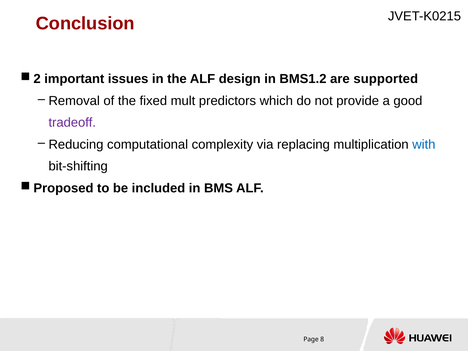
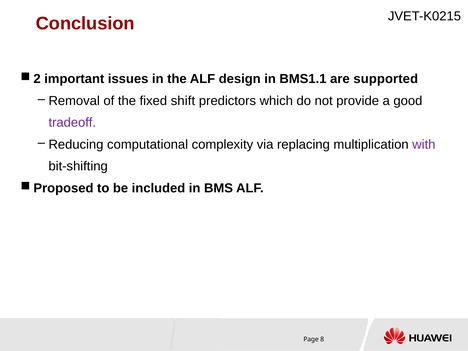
BMS1.2: BMS1.2 -> BMS1.1 (303, 79)
mult: mult -> shift (183, 101)
with colour: blue -> purple (424, 145)
